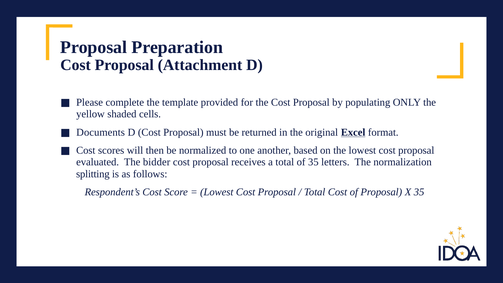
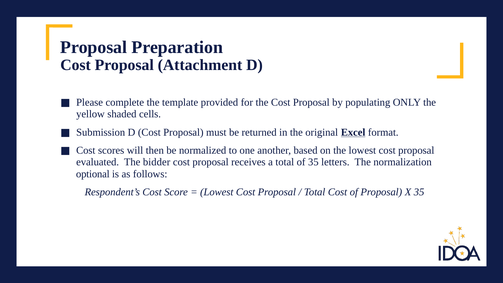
Documents: Documents -> Submission (101, 132)
splitting: splitting -> optional (93, 174)
